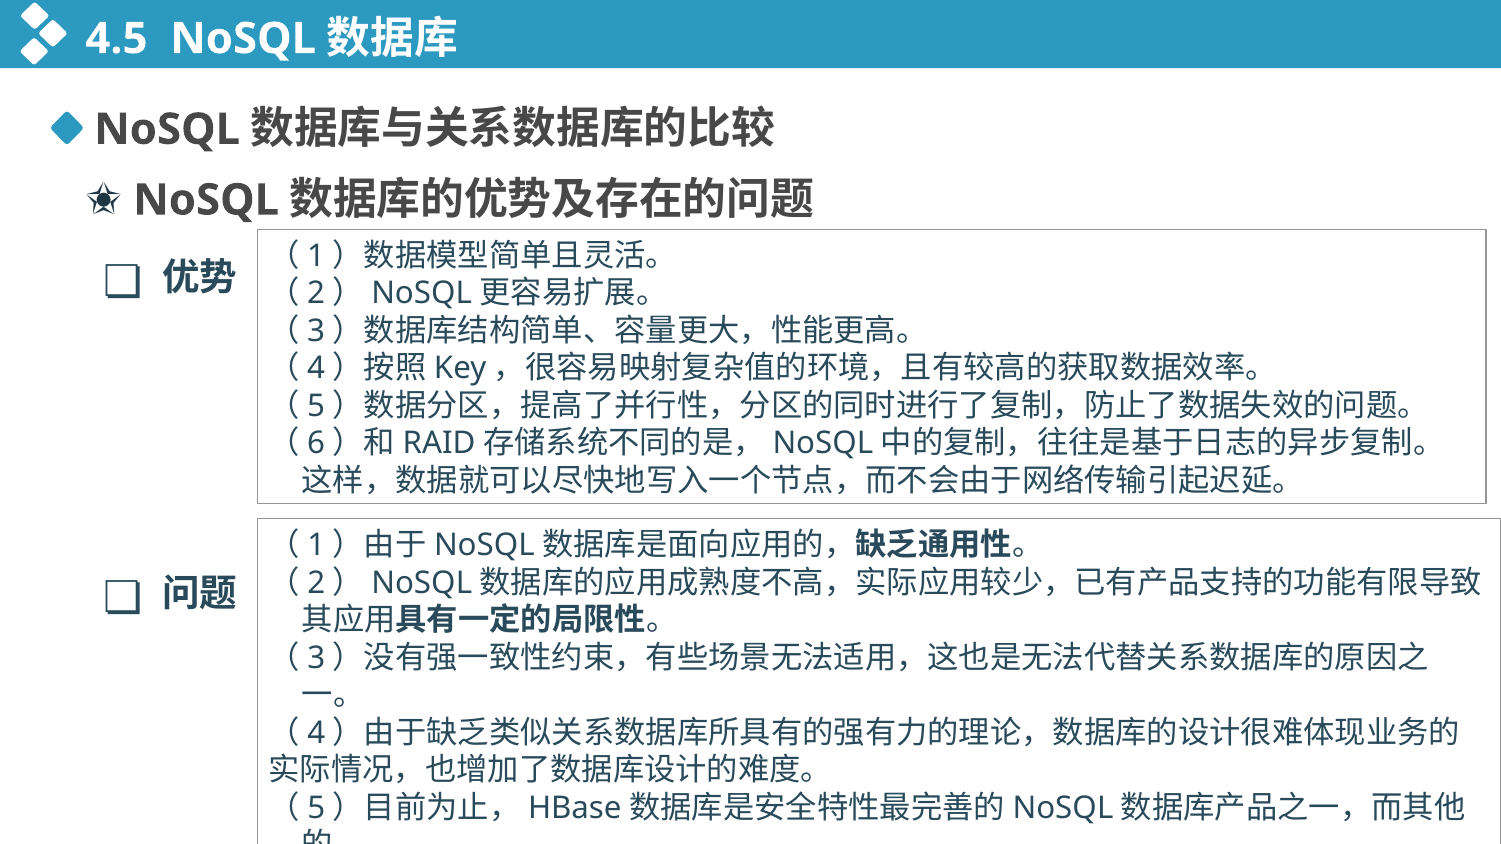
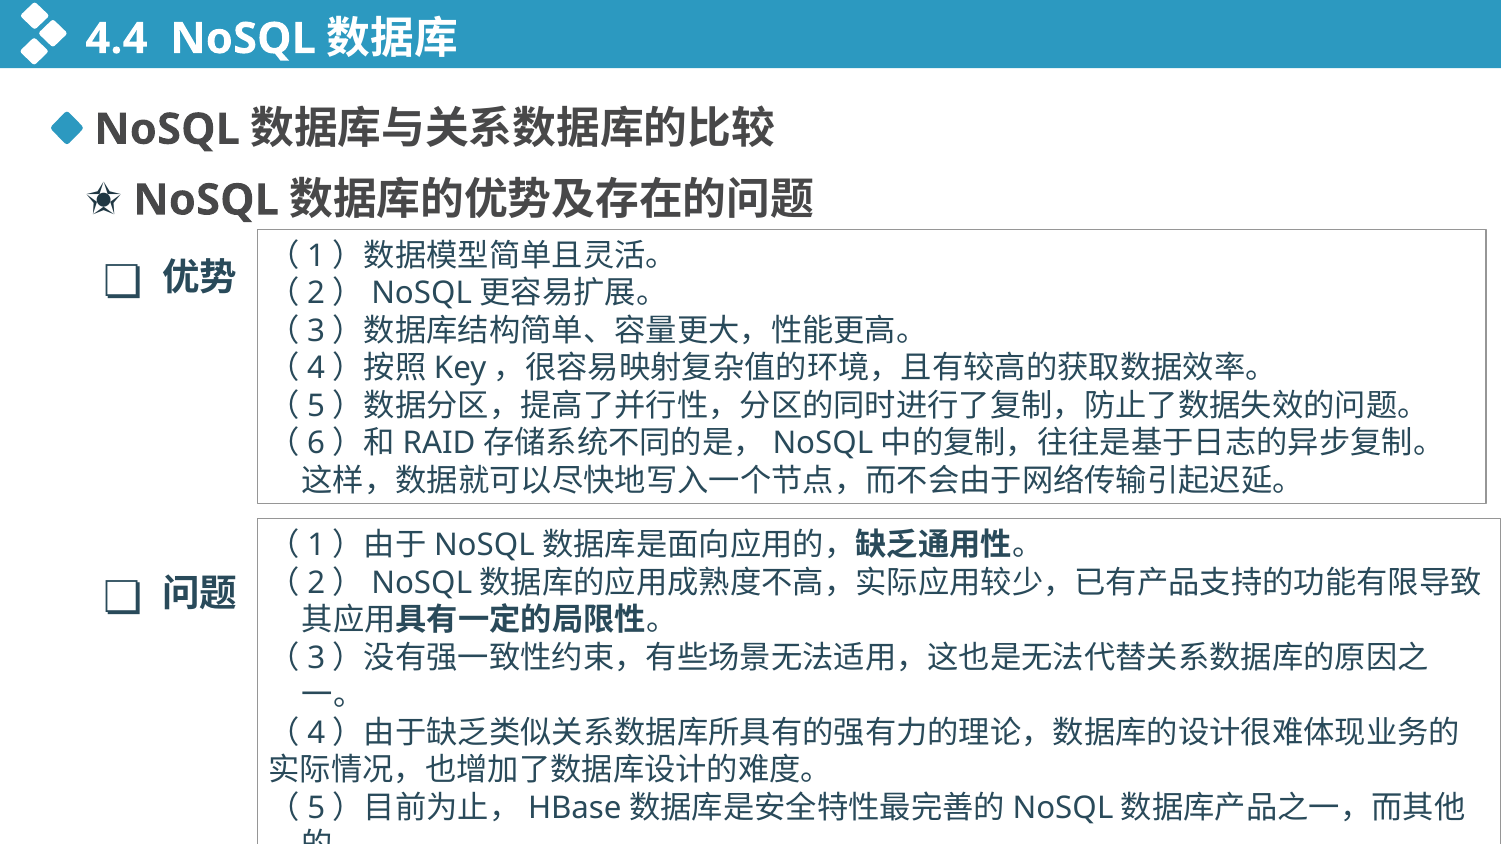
4.5: 4.5 -> 4.4 (116, 39)
